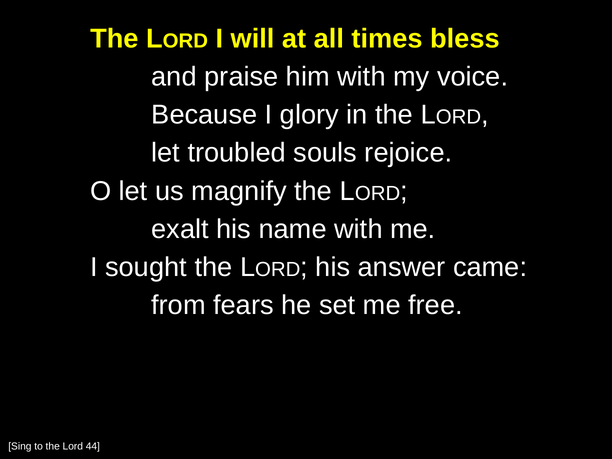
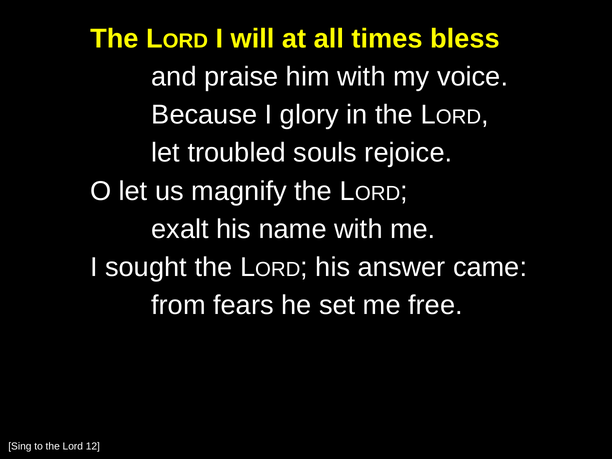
44: 44 -> 12 (93, 447)
